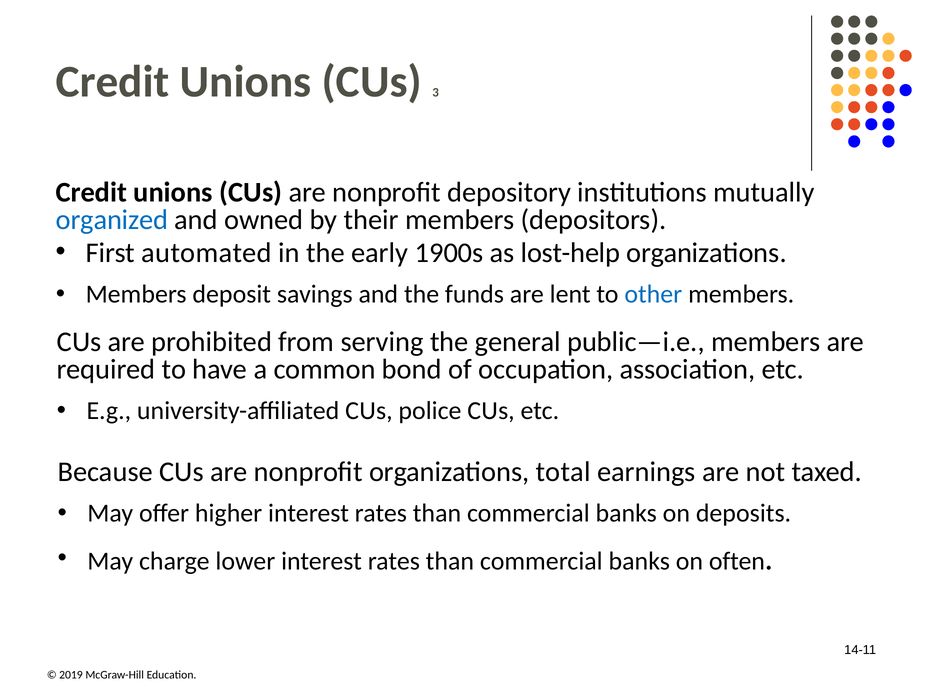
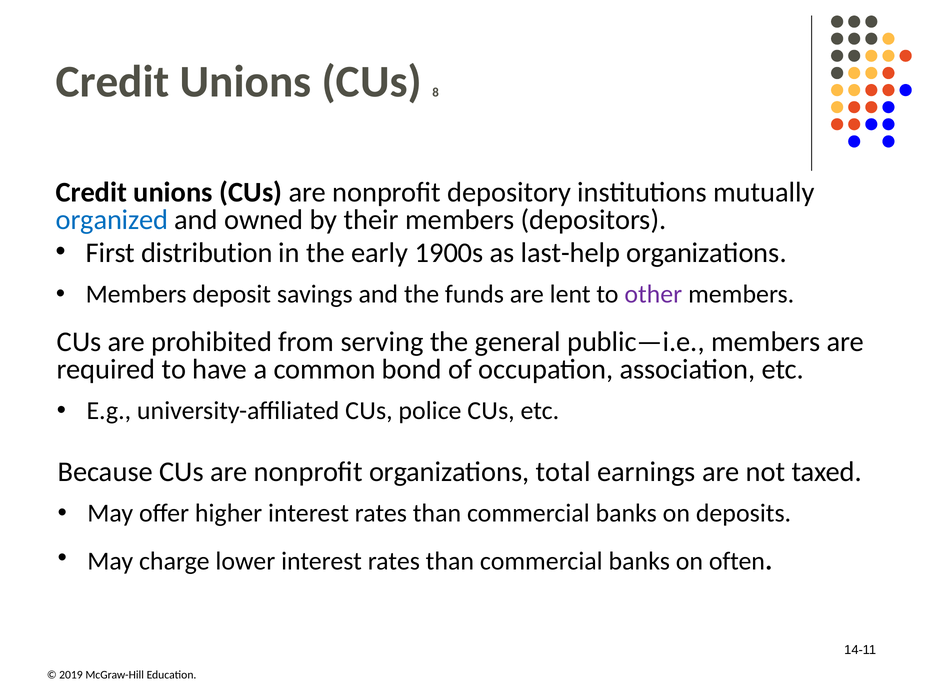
3: 3 -> 8 (436, 92)
automated: automated -> distribution (207, 253)
lost-help: lost-help -> last-help (570, 253)
other colour: blue -> purple (653, 294)
